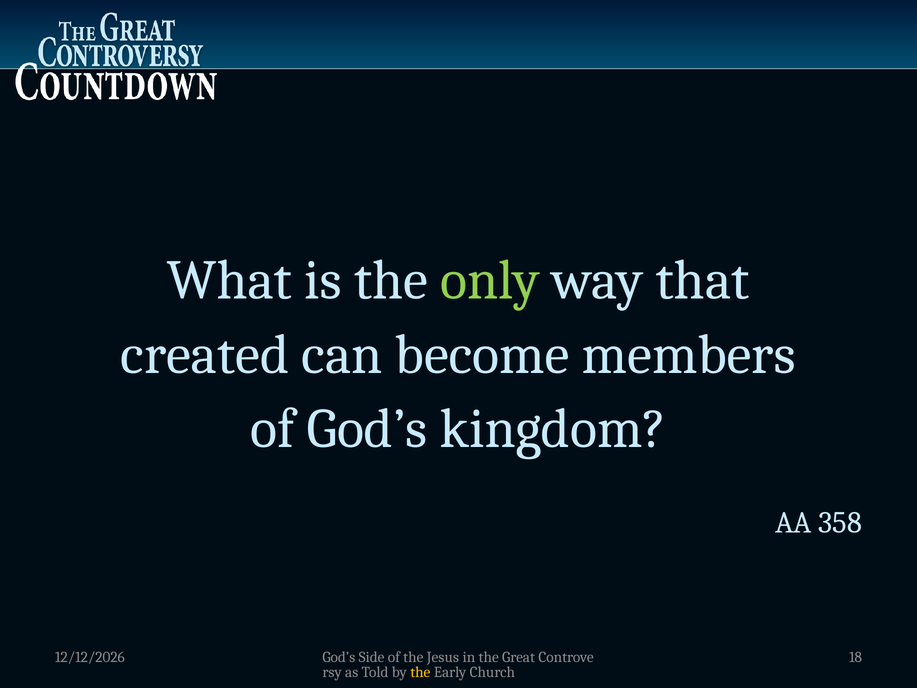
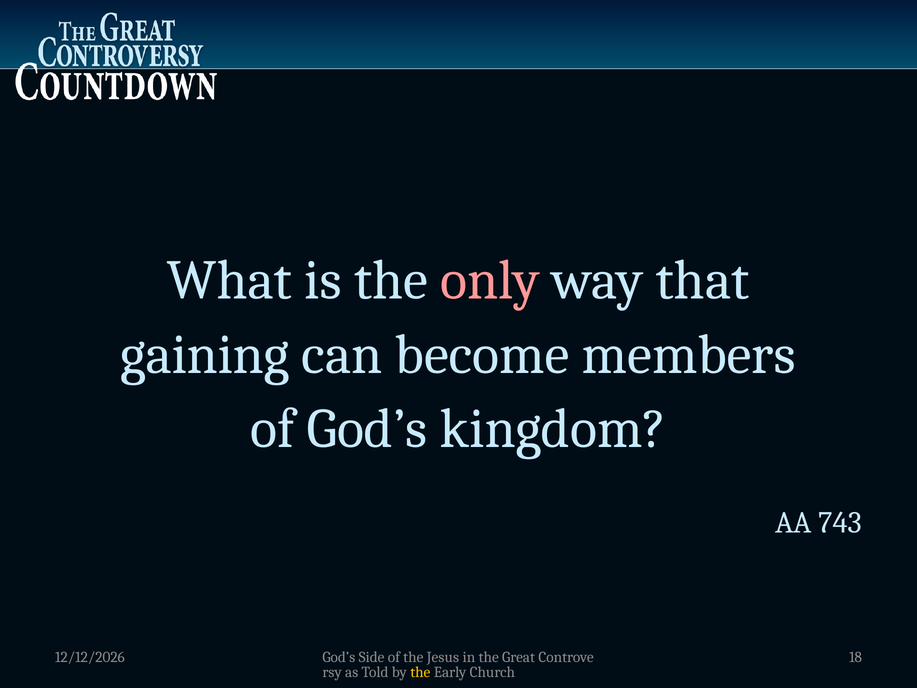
only colour: light green -> pink (490, 280)
created: created -> gaining (205, 354)
358: 358 -> 743 (840, 523)
